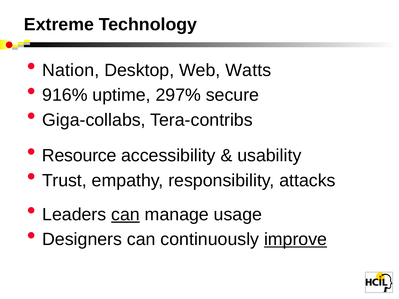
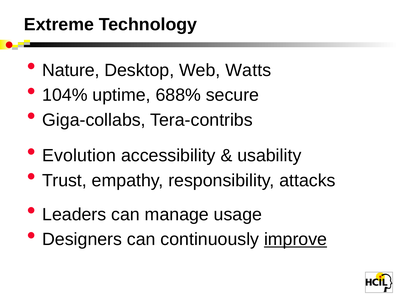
Nation: Nation -> Nature (71, 70)
916%: 916% -> 104% (65, 95)
297%: 297% -> 688% (178, 95)
Resource: Resource -> Evolution (79, 156)
can underline: present -> none (126, 215)
